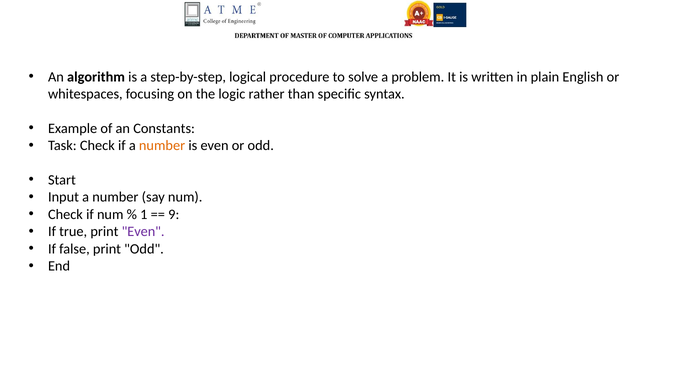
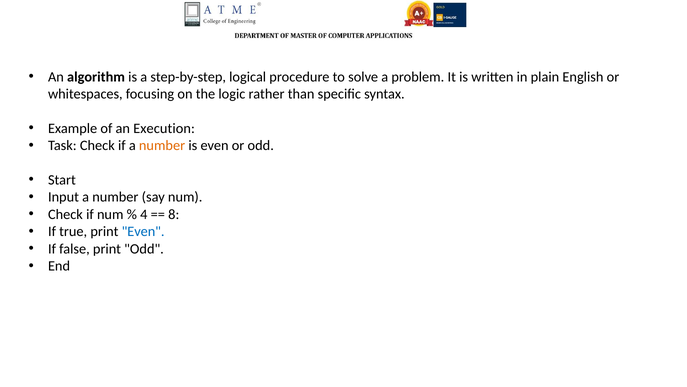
Constants: Constants -> Execution (164, 128)
1: 1 -> 4 (144, 214)
9: 9 -> 8 (174, 214)
Even colour: purple -> blue (143, 231)
